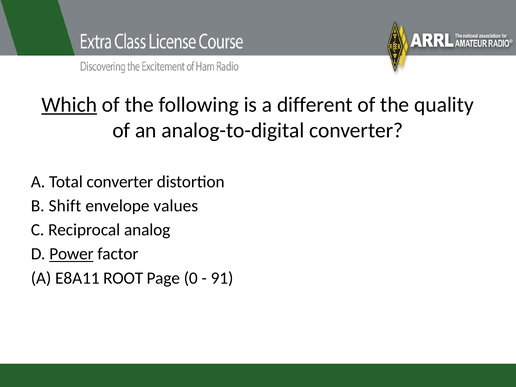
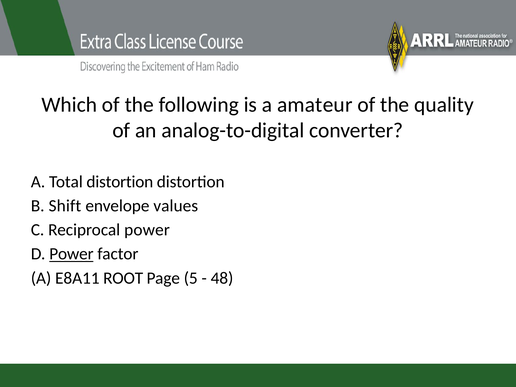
Which underline: present -> none (69, 105)
different: different -> amateur (315, 105)
Total converter: converter -> distortion (120, 182)
Reciprocal analog: analog -> power (147, 230)
0: 0 -> 5 (191, 278)
91: 91 -> 48 (222, 278)
